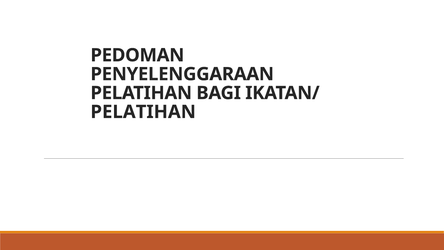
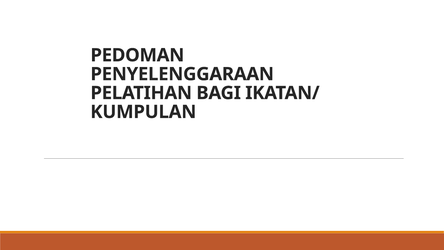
PELATIHAN: PELATIHAN -> KUMPULAN (143, 112)
